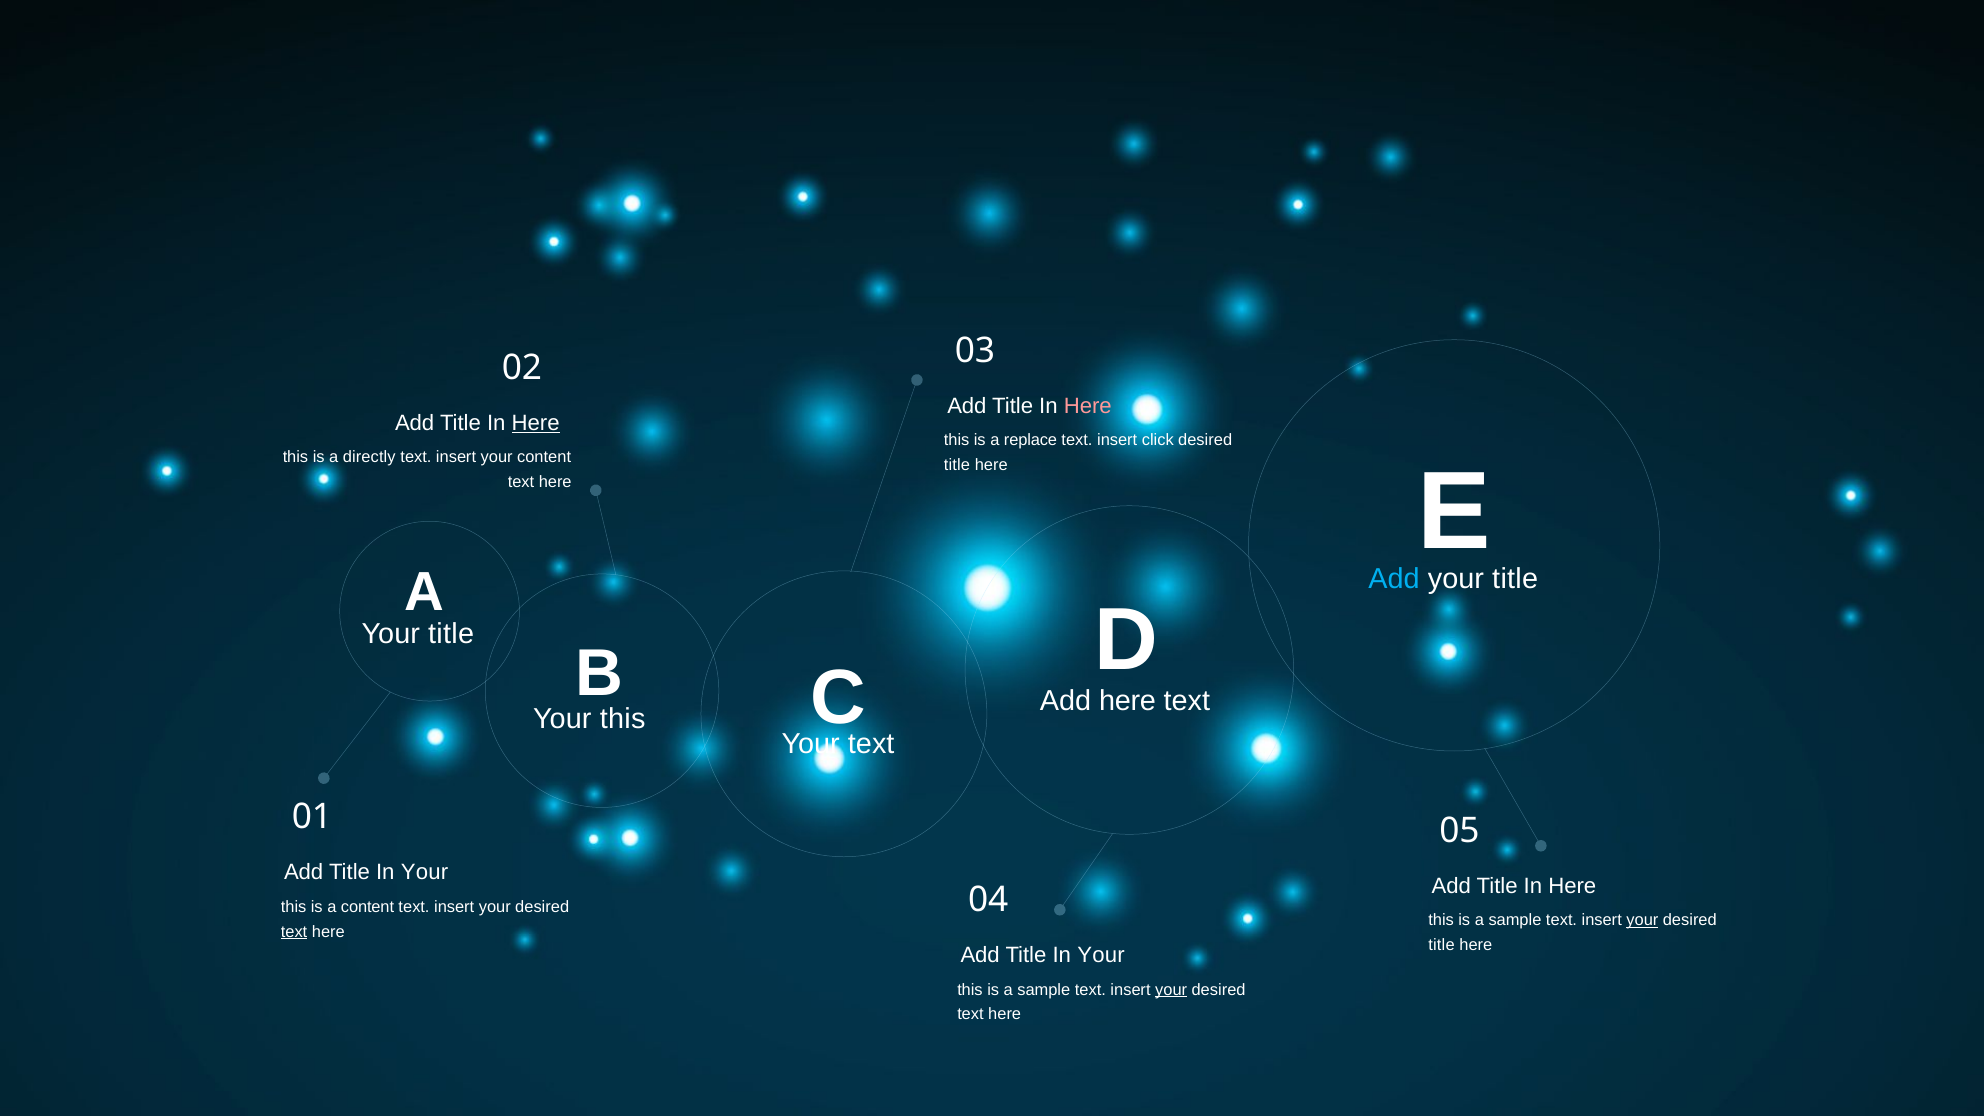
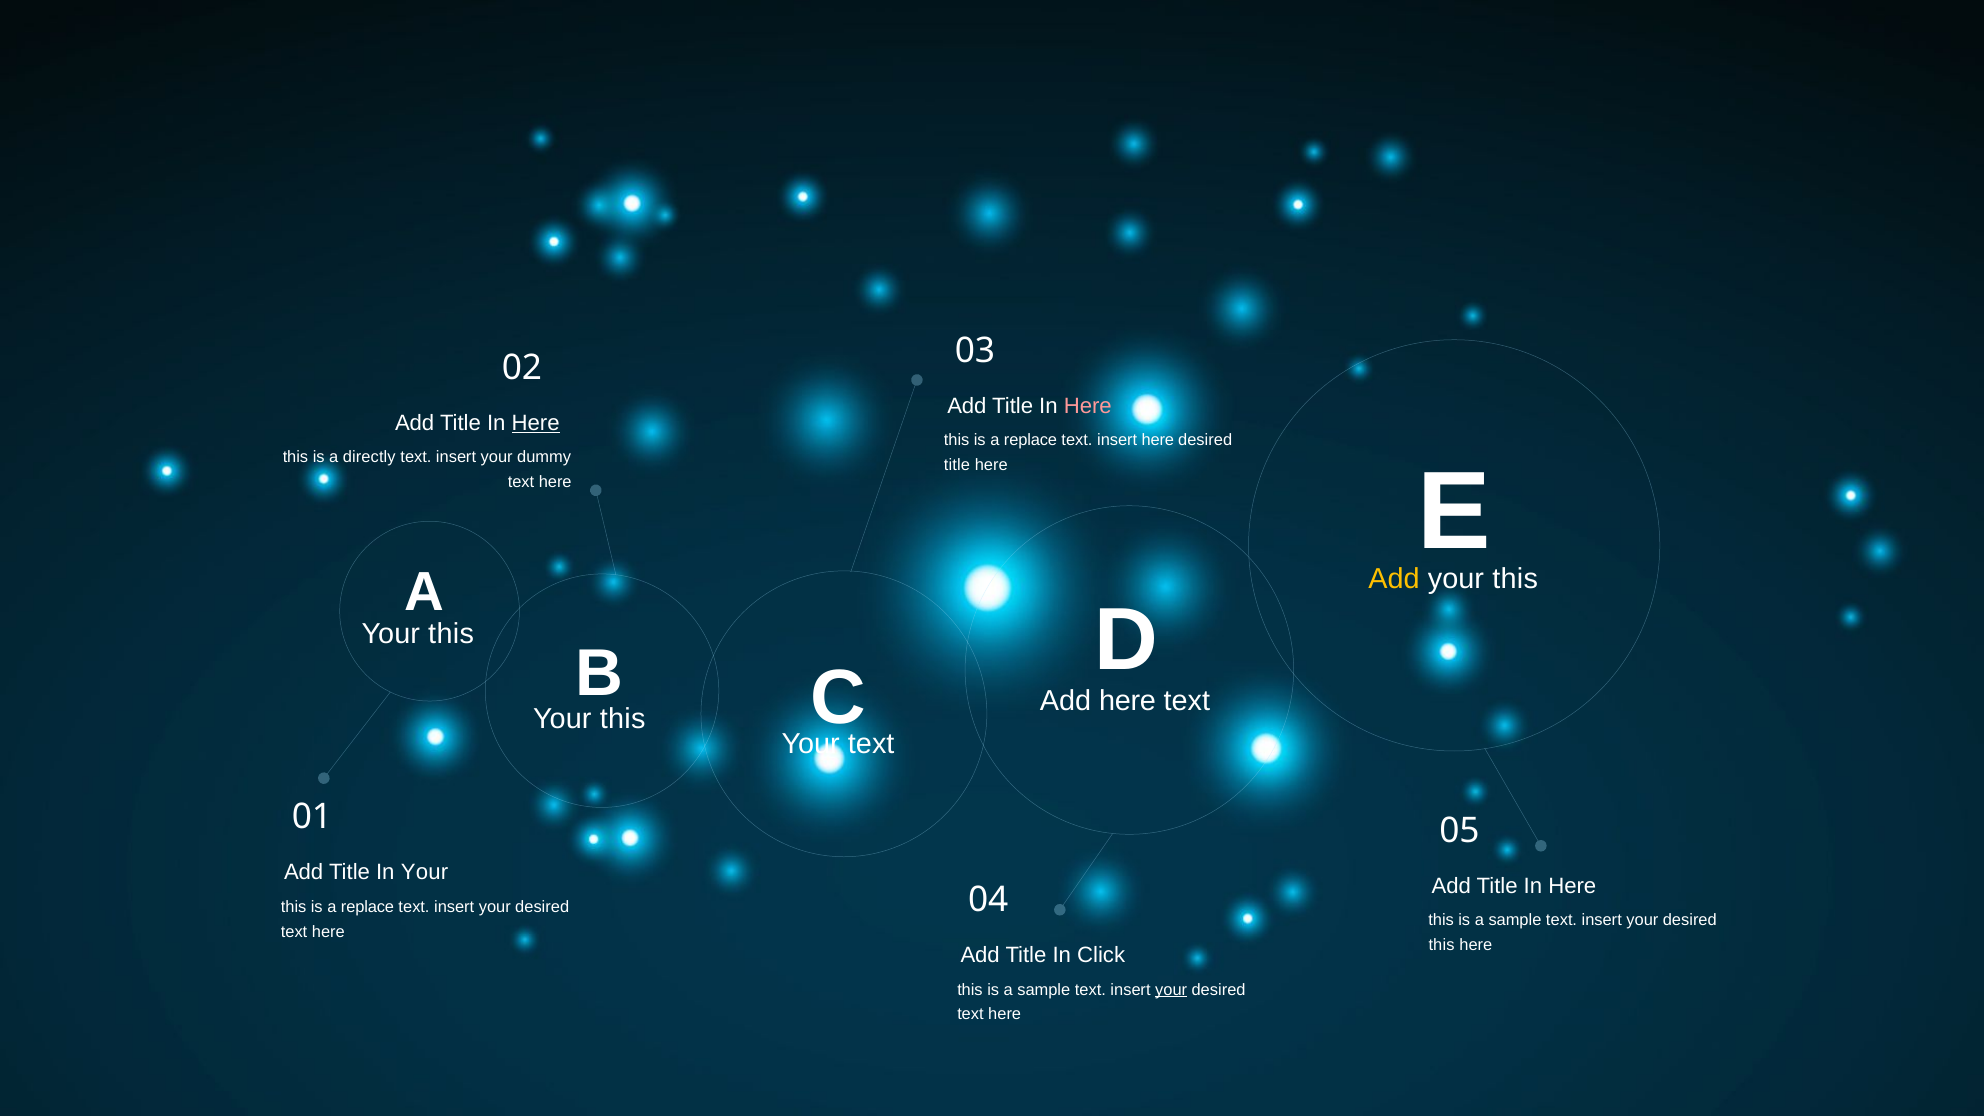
insert click: click -> here (1158, 441)
your content: content -> dummy (544, 457)
Add colour: light blue -> yellow (1394, 579)
title: title -> this (1515, 579)
title: title -> this (451, 633)
content: content -> replace (368, 907)
your underline: present -> none (1642, 920)
text underline: present -> none (294, 932)
title: title -> this (1442, 945)
Your: Your -> Click (1101, 955)
